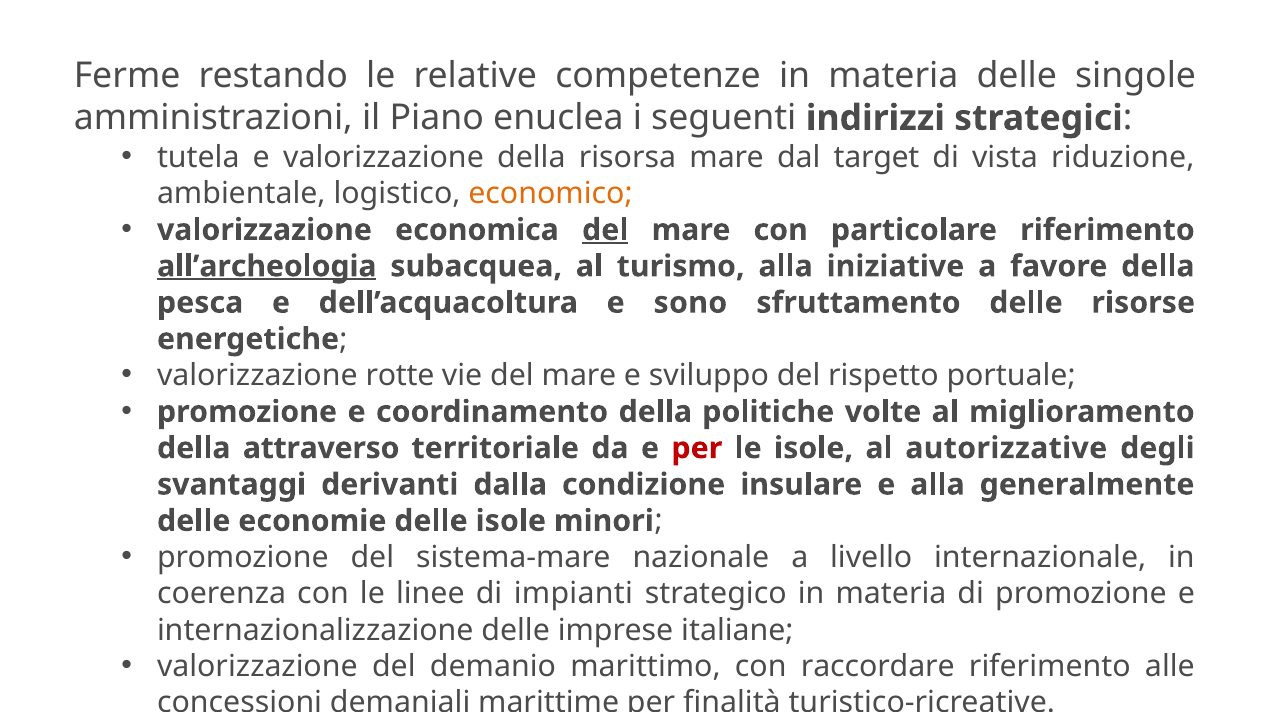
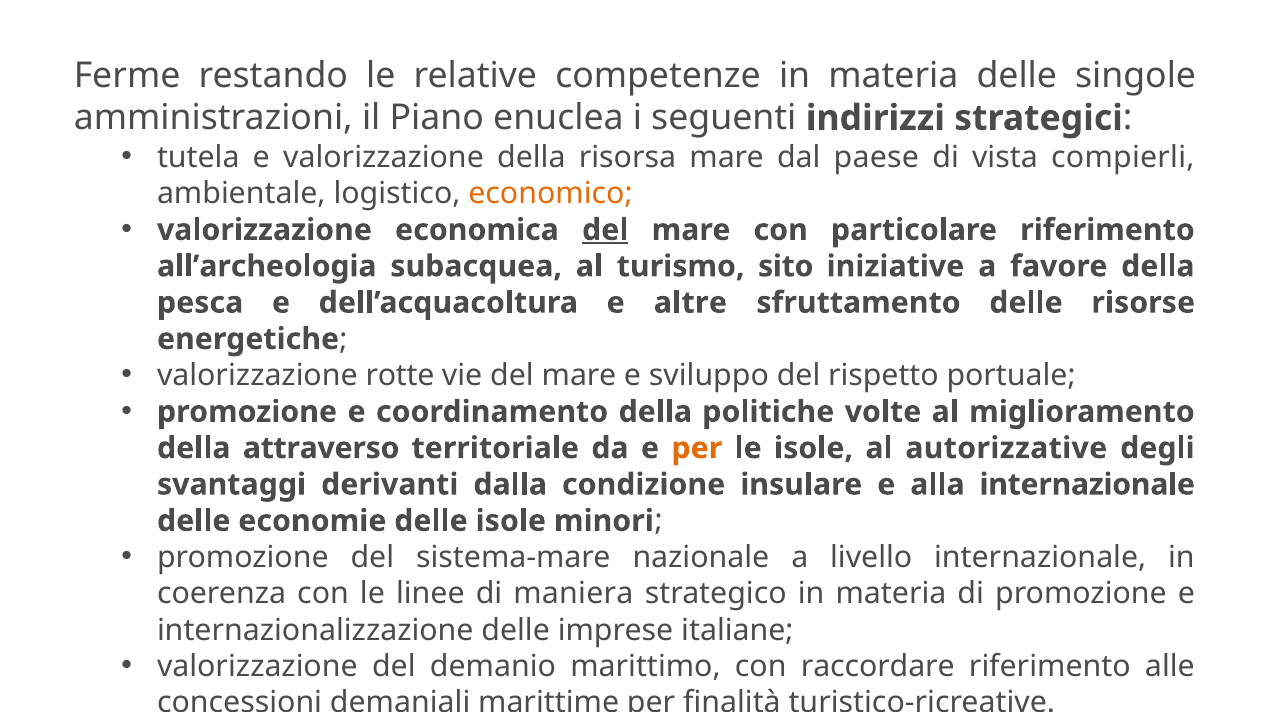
target: target -> paese (876, 157)
riduzione: riduzione -> compierli (1123, 157)
all’archeologia underline: present -> none (267, 266)
turismo alla: alla -> sito (786, 266)
sono: sono -> altre (690, 303)
per colour: red -> orange (697, 448)
alla generalmente: generalmente -> internazionale (1087, 485)
impianti: impianti -> maniera (573, 594)
